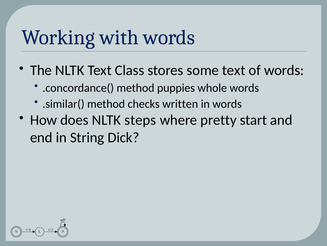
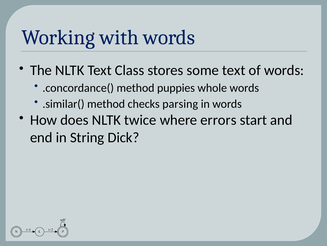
written: written -> parsing (180, 104)
steps: steps -> twice (140, 120)
pretty: pretty -> errors (218, 120)
